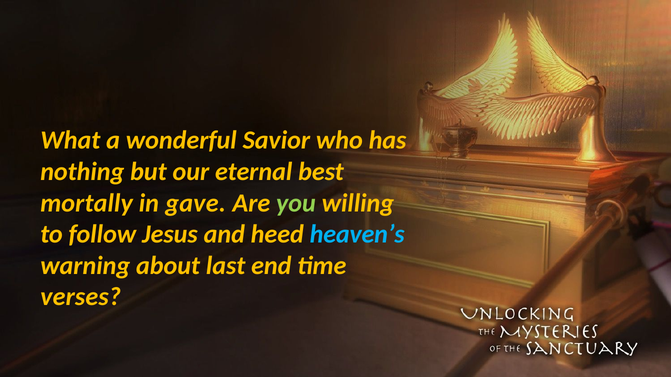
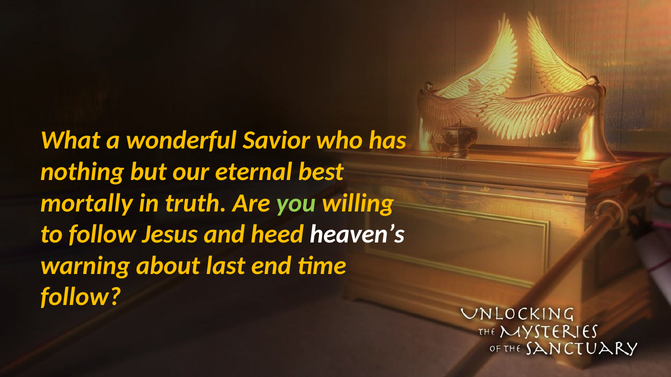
gave: gave -> truth (196, 203)
heaven’s colour: light blue -> white (357, 235)
verses: verses -> follow (81, 297)
